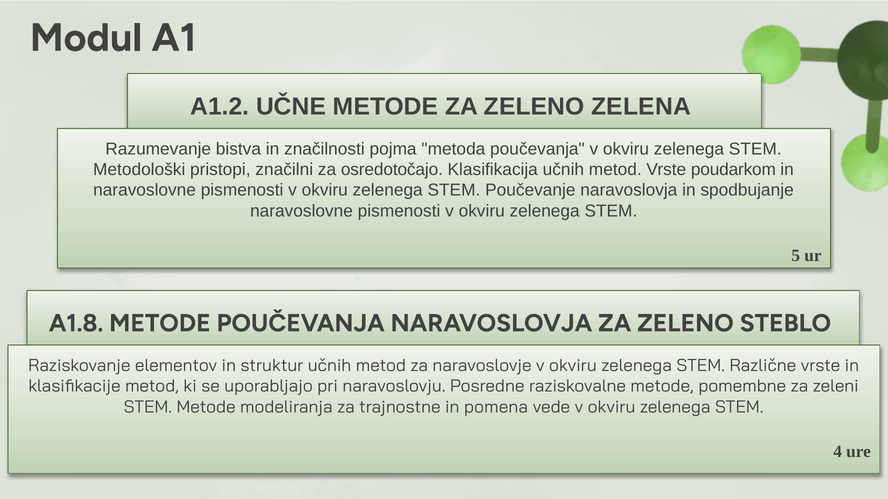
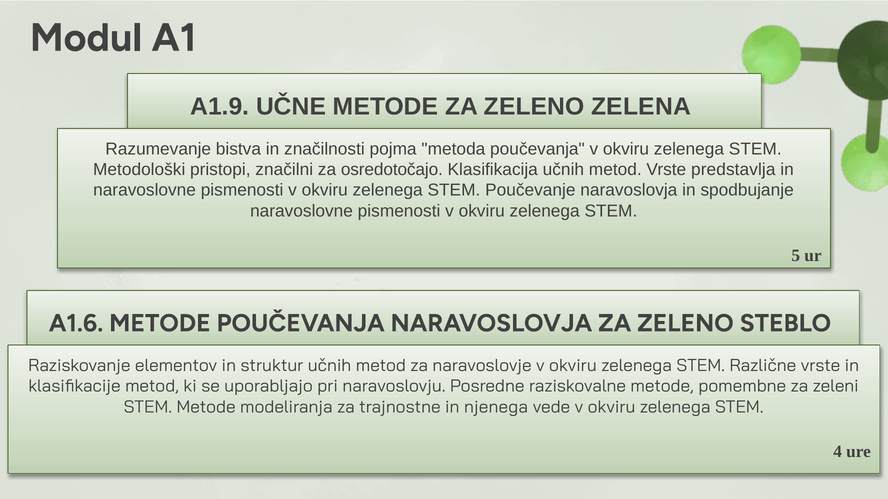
A1.2: A1.2 -> A1.9 (220, 107)
poudarkom: poudarkom -> predstavlja (733, 170)
A1.8: A1.8 -> A1.6 (76, 324)
pomena: pomena -> njenega (496, 407)
